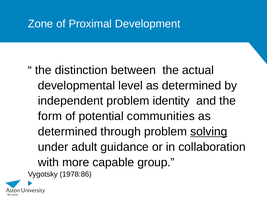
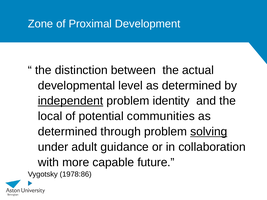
independent underline: none -> present (71, 101)
form: form -> local (50, 116)
group: group -> future (156, 162)
